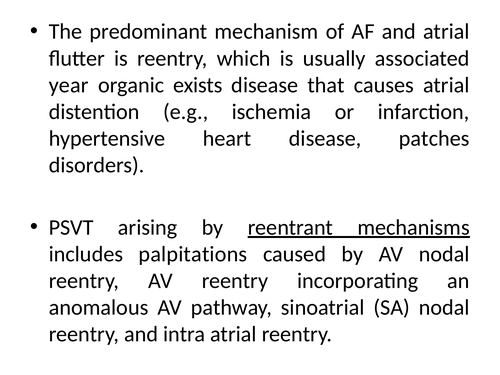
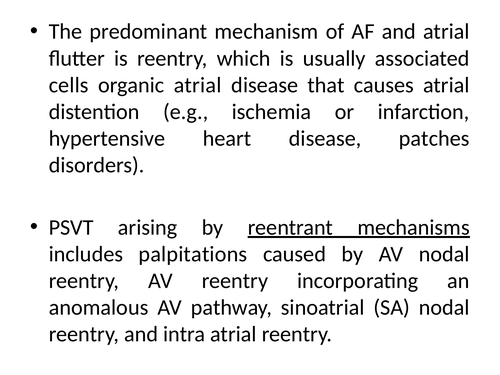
year: year -> cells (69, 85)
organic exists: exists -> atrial (198, 85)
